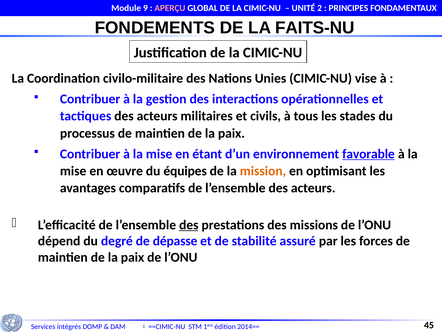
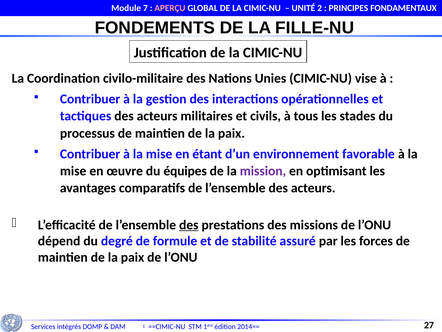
9: 9 -> 7 (145, 8)
FAITS-NU: FAITS-NU -> FILLE-NU (315, 28)
favorable underline: present -> none (368, 154)
mission colour: orange -> purple (263, 171)
dépasse: dépasse -> formule (175, 241)
45: 45 -> 27 (429, 325)
